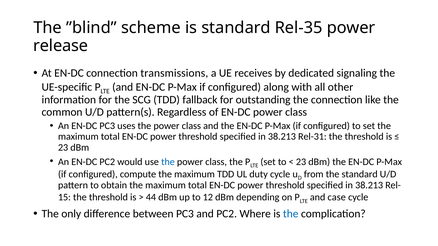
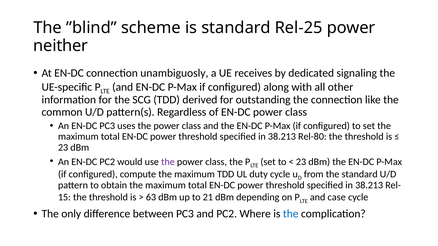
Rel-35: Rel-35 -> Rel-25 (299, 28)
release: release -> neither (61, 46)
transmissions: transmissions -> unambiguosly (174, 73)
fallback: fallback -> derived (200, 100)
Rel-31: Rel-31 -> Rel-80 (312, 137)
the colour: blue -> purple (168, 162)
44: 44 -> 63 (151, 198)
12: 12 -> 21 (208, 198)
